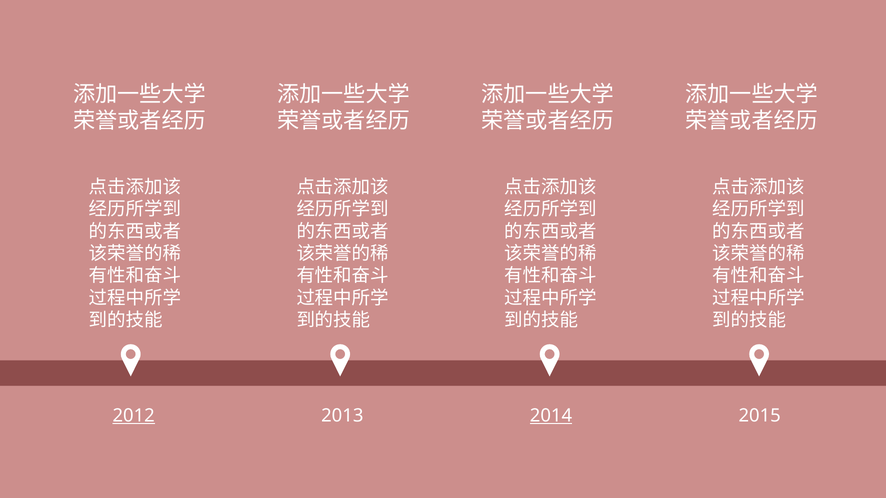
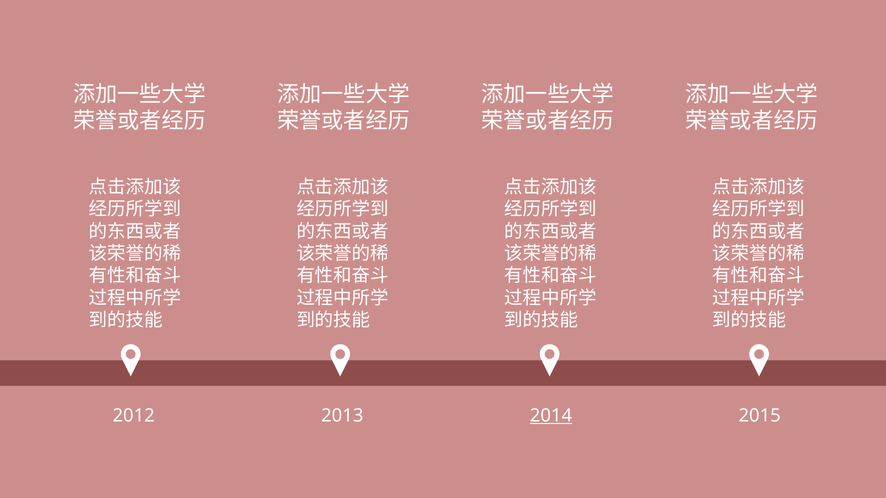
2012 underline: present -> none (134, 416)
